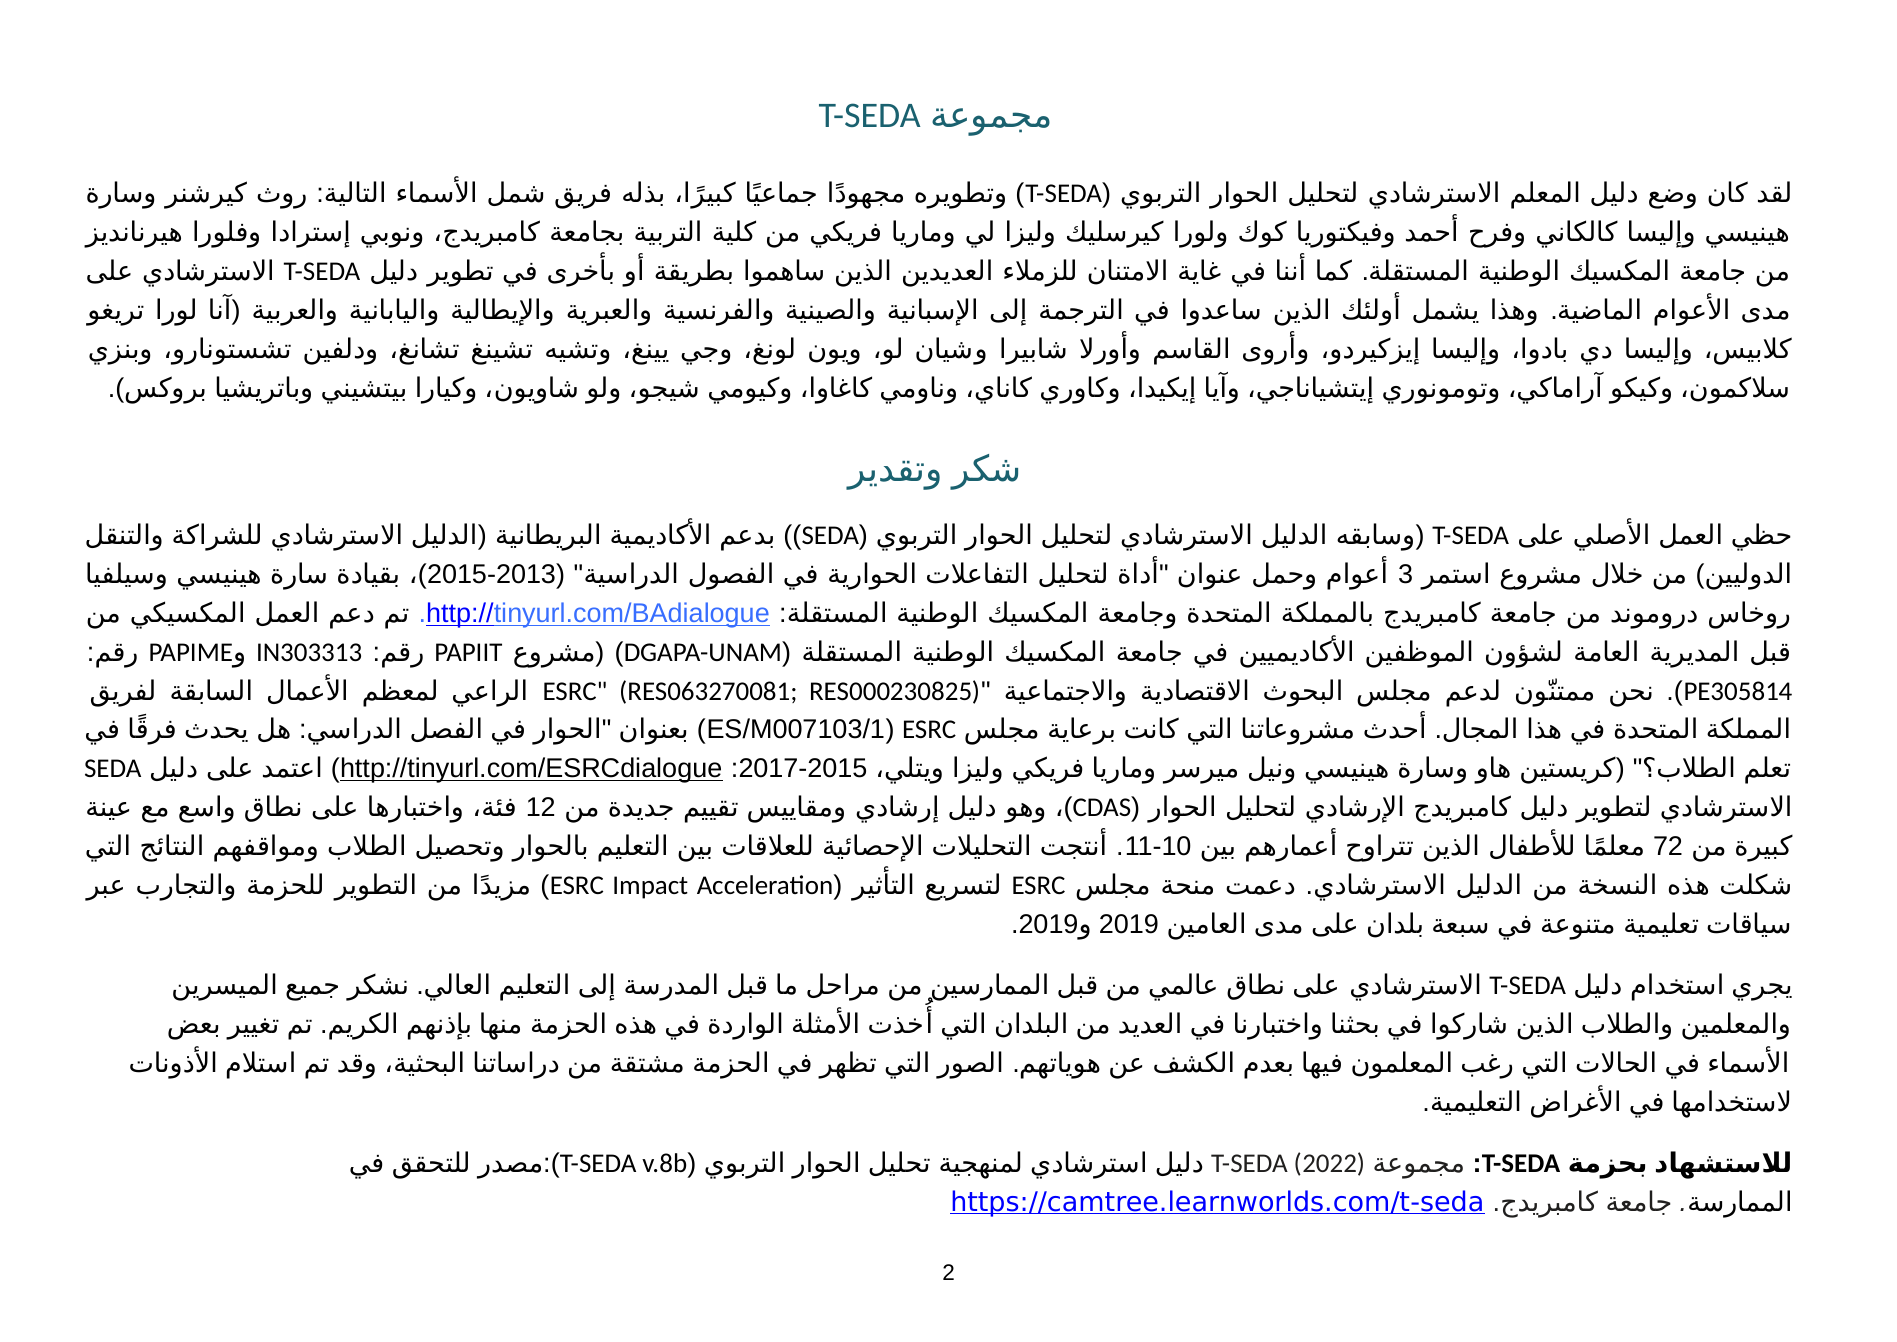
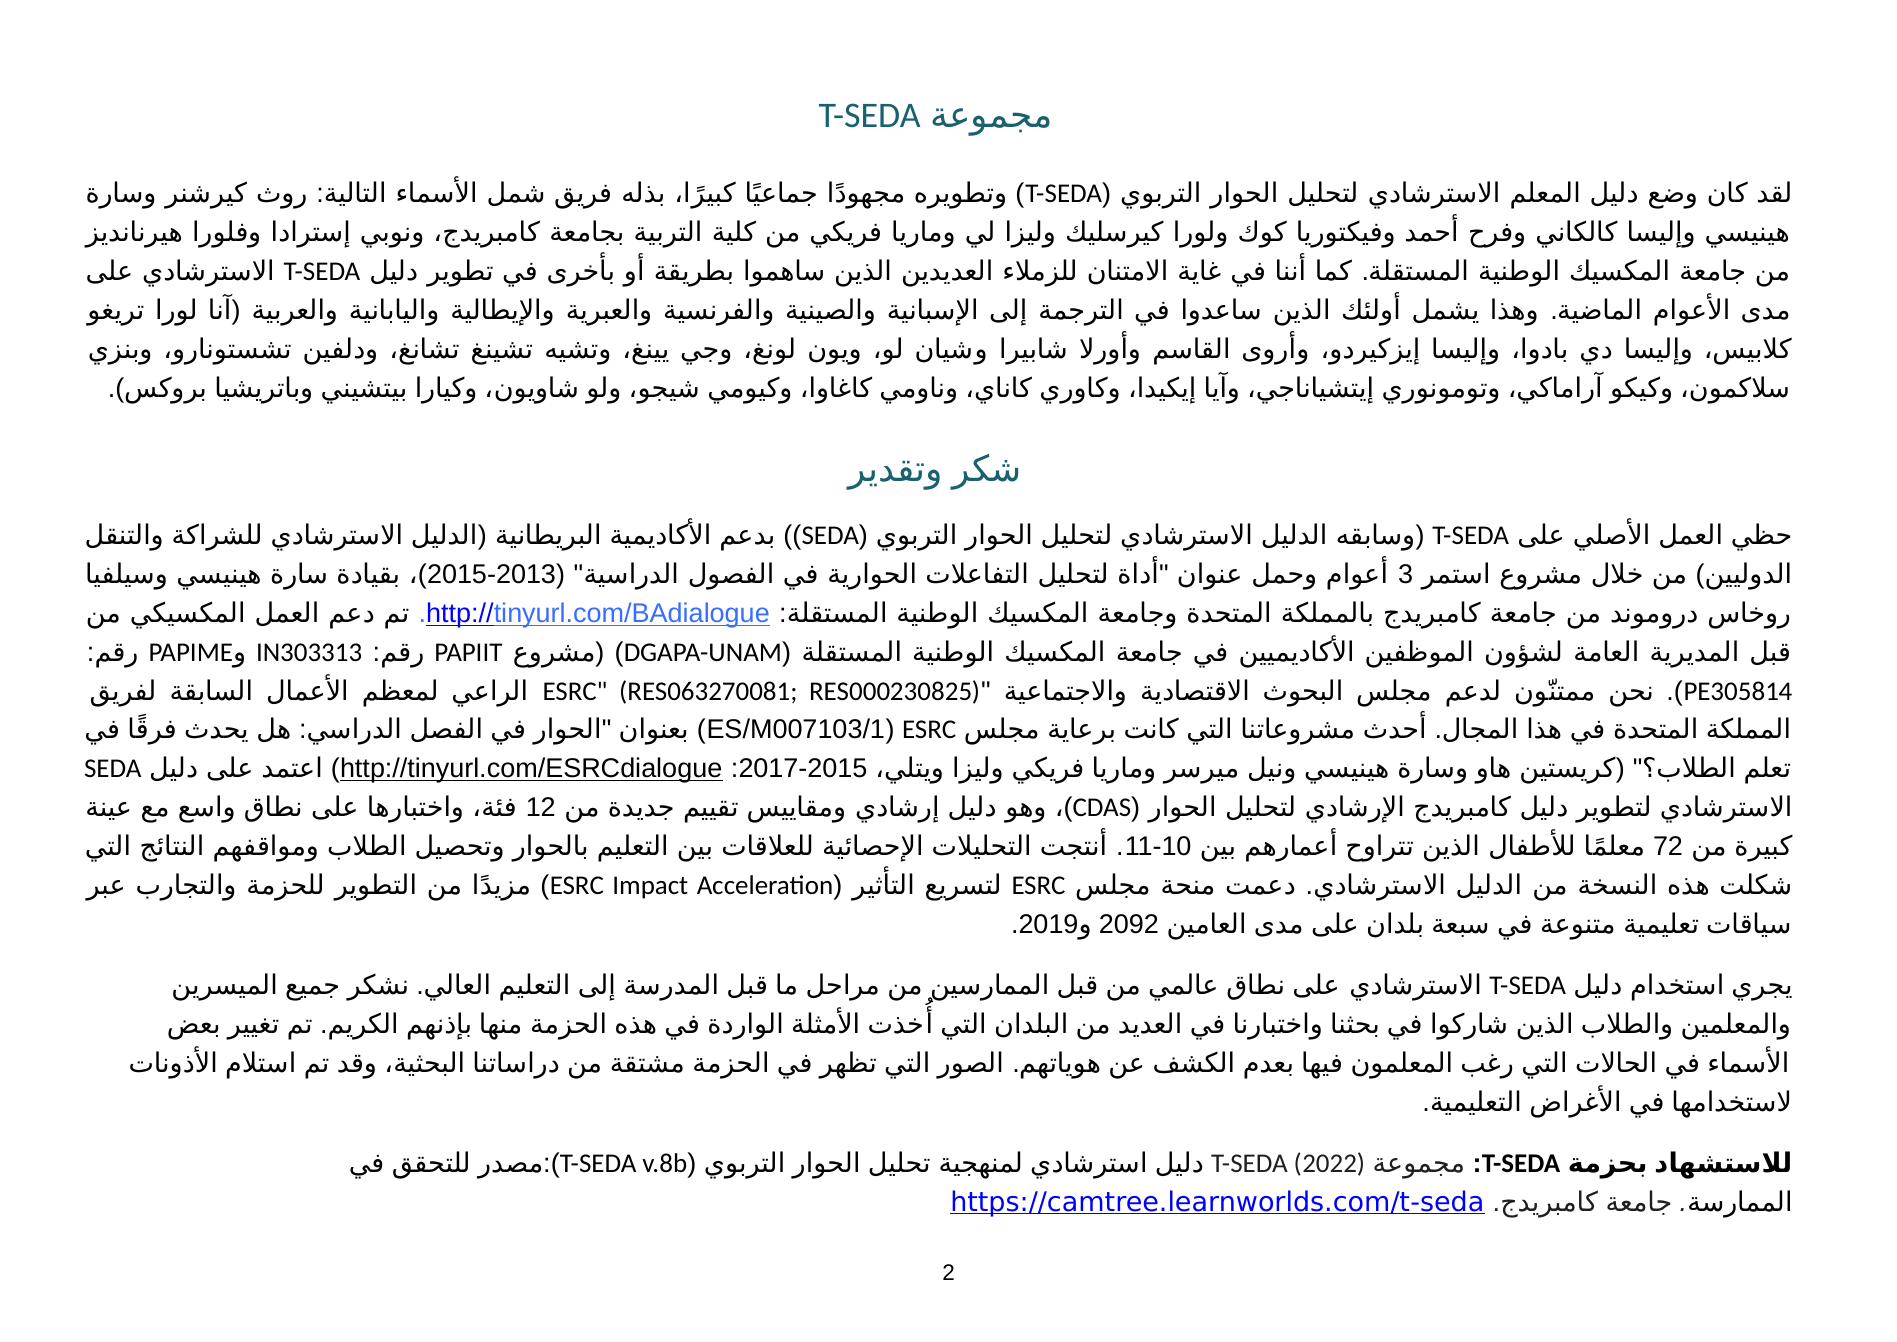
2019: 2019 -> 2092 (1129, 924)
